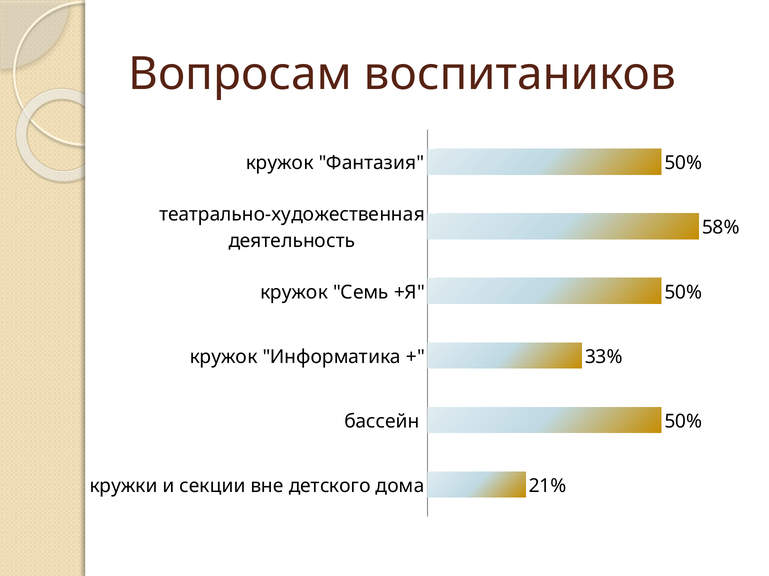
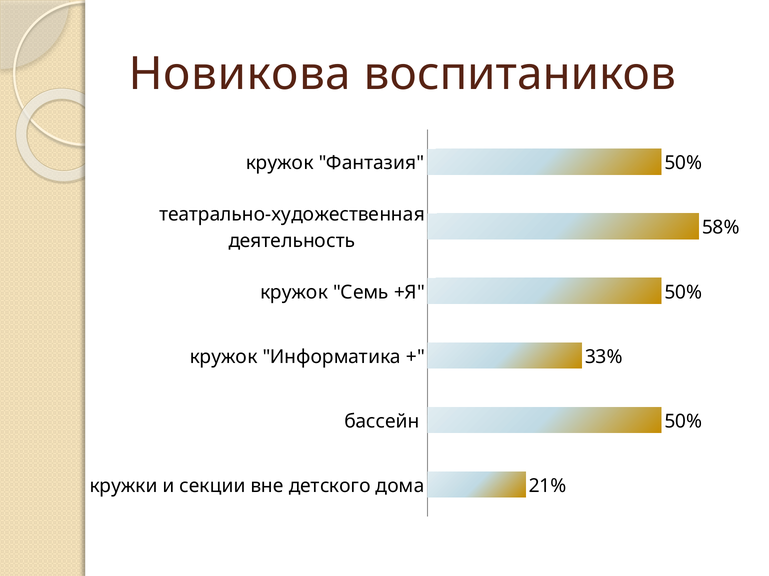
Вопросам: Вопросам -> Новикова (240, 74)
